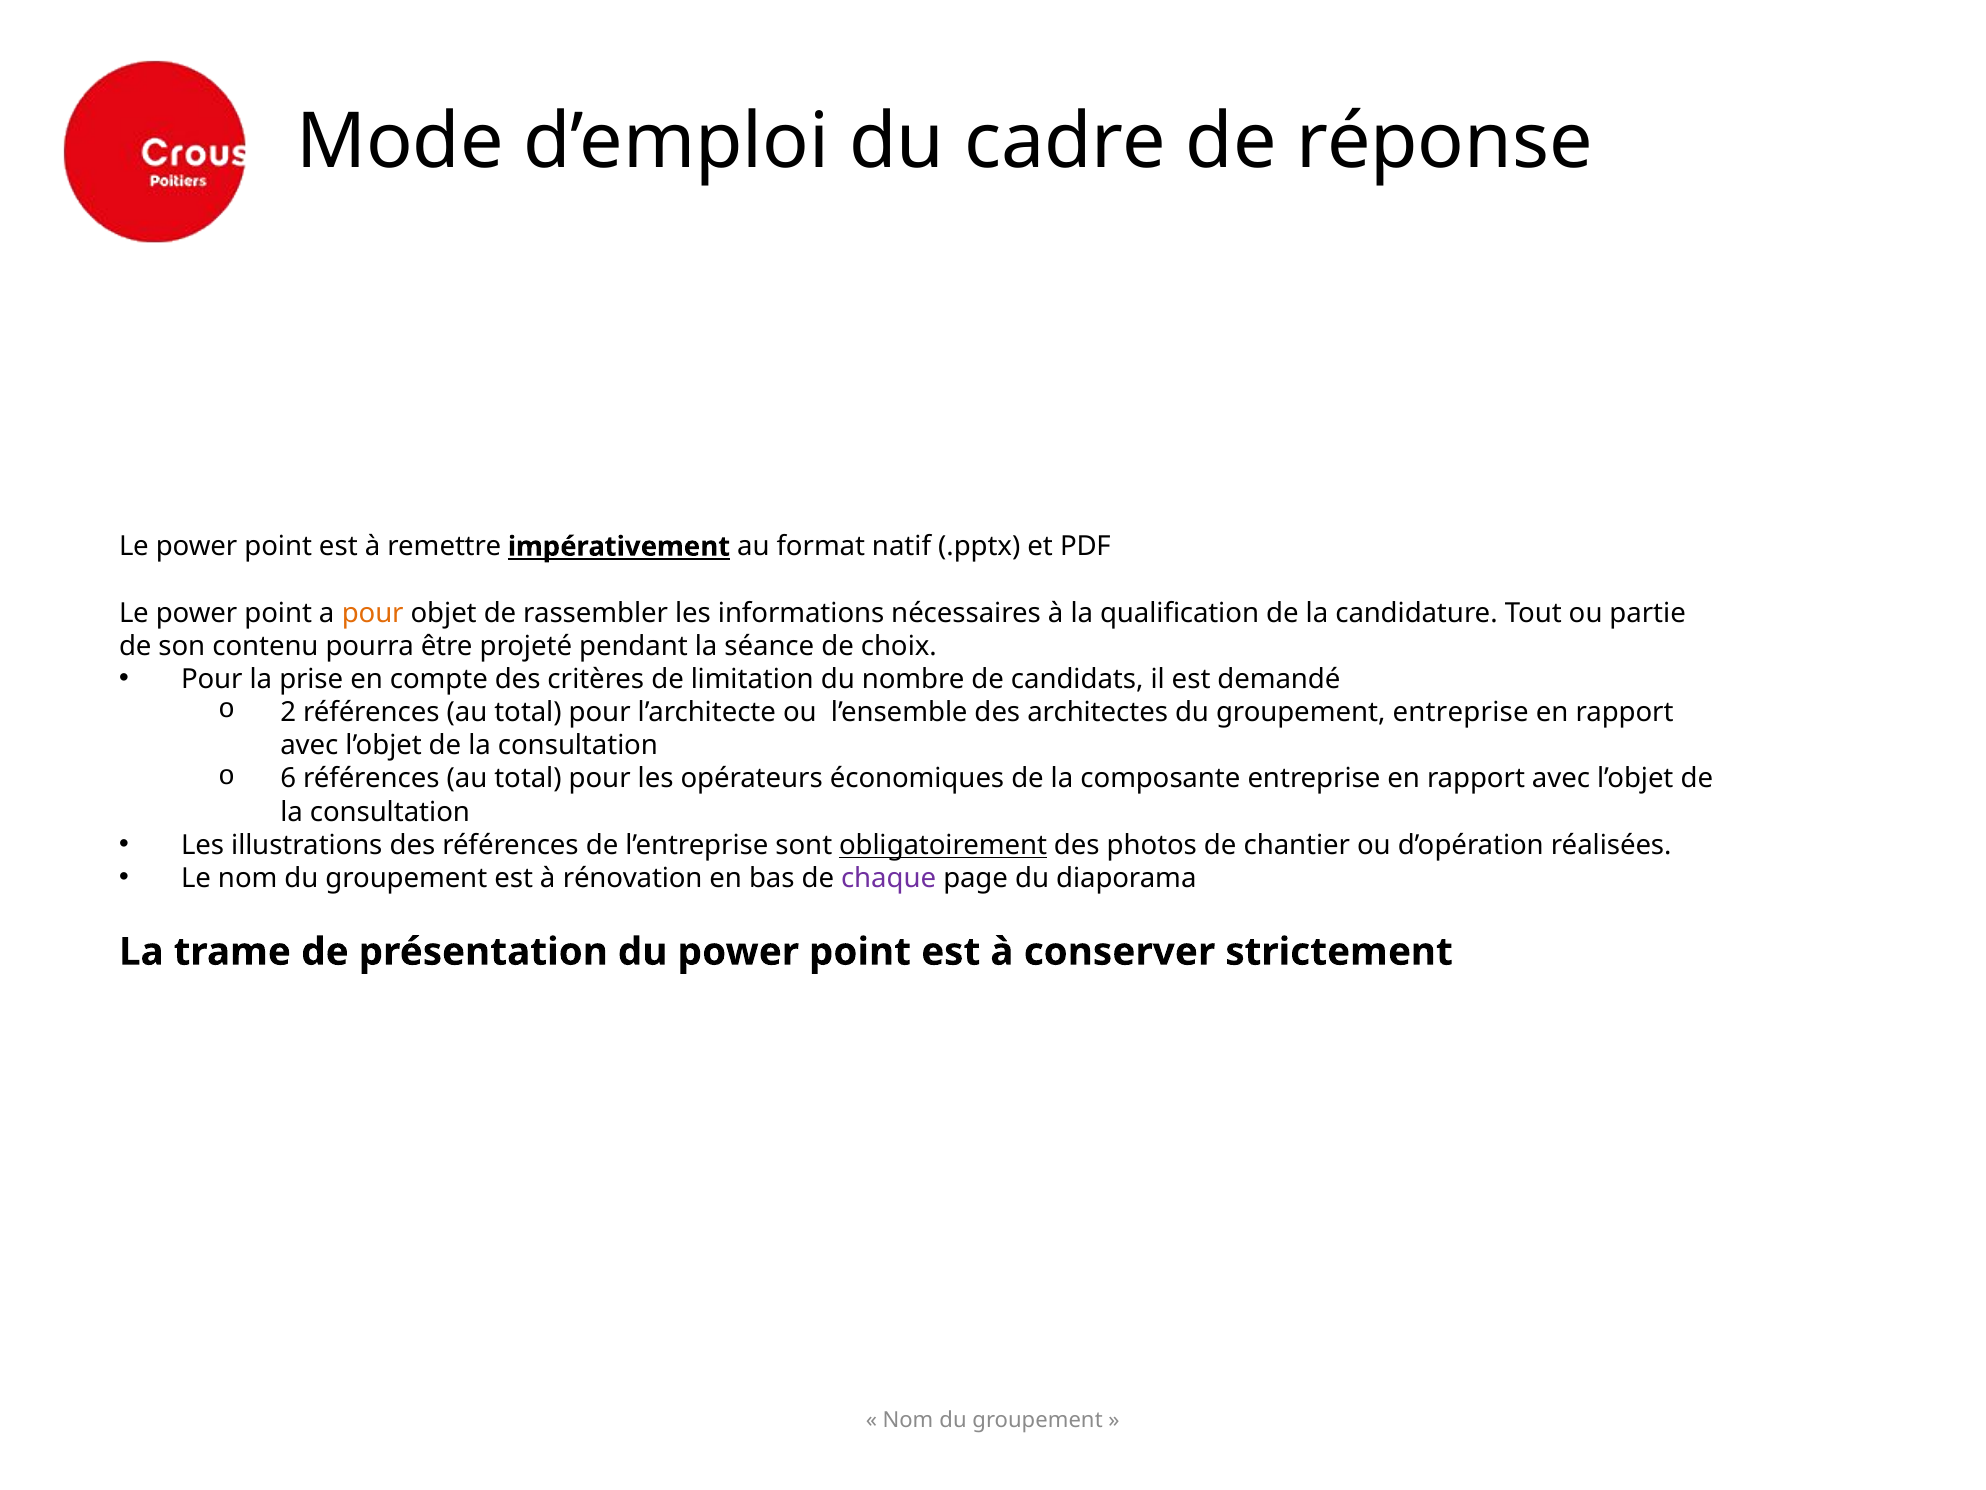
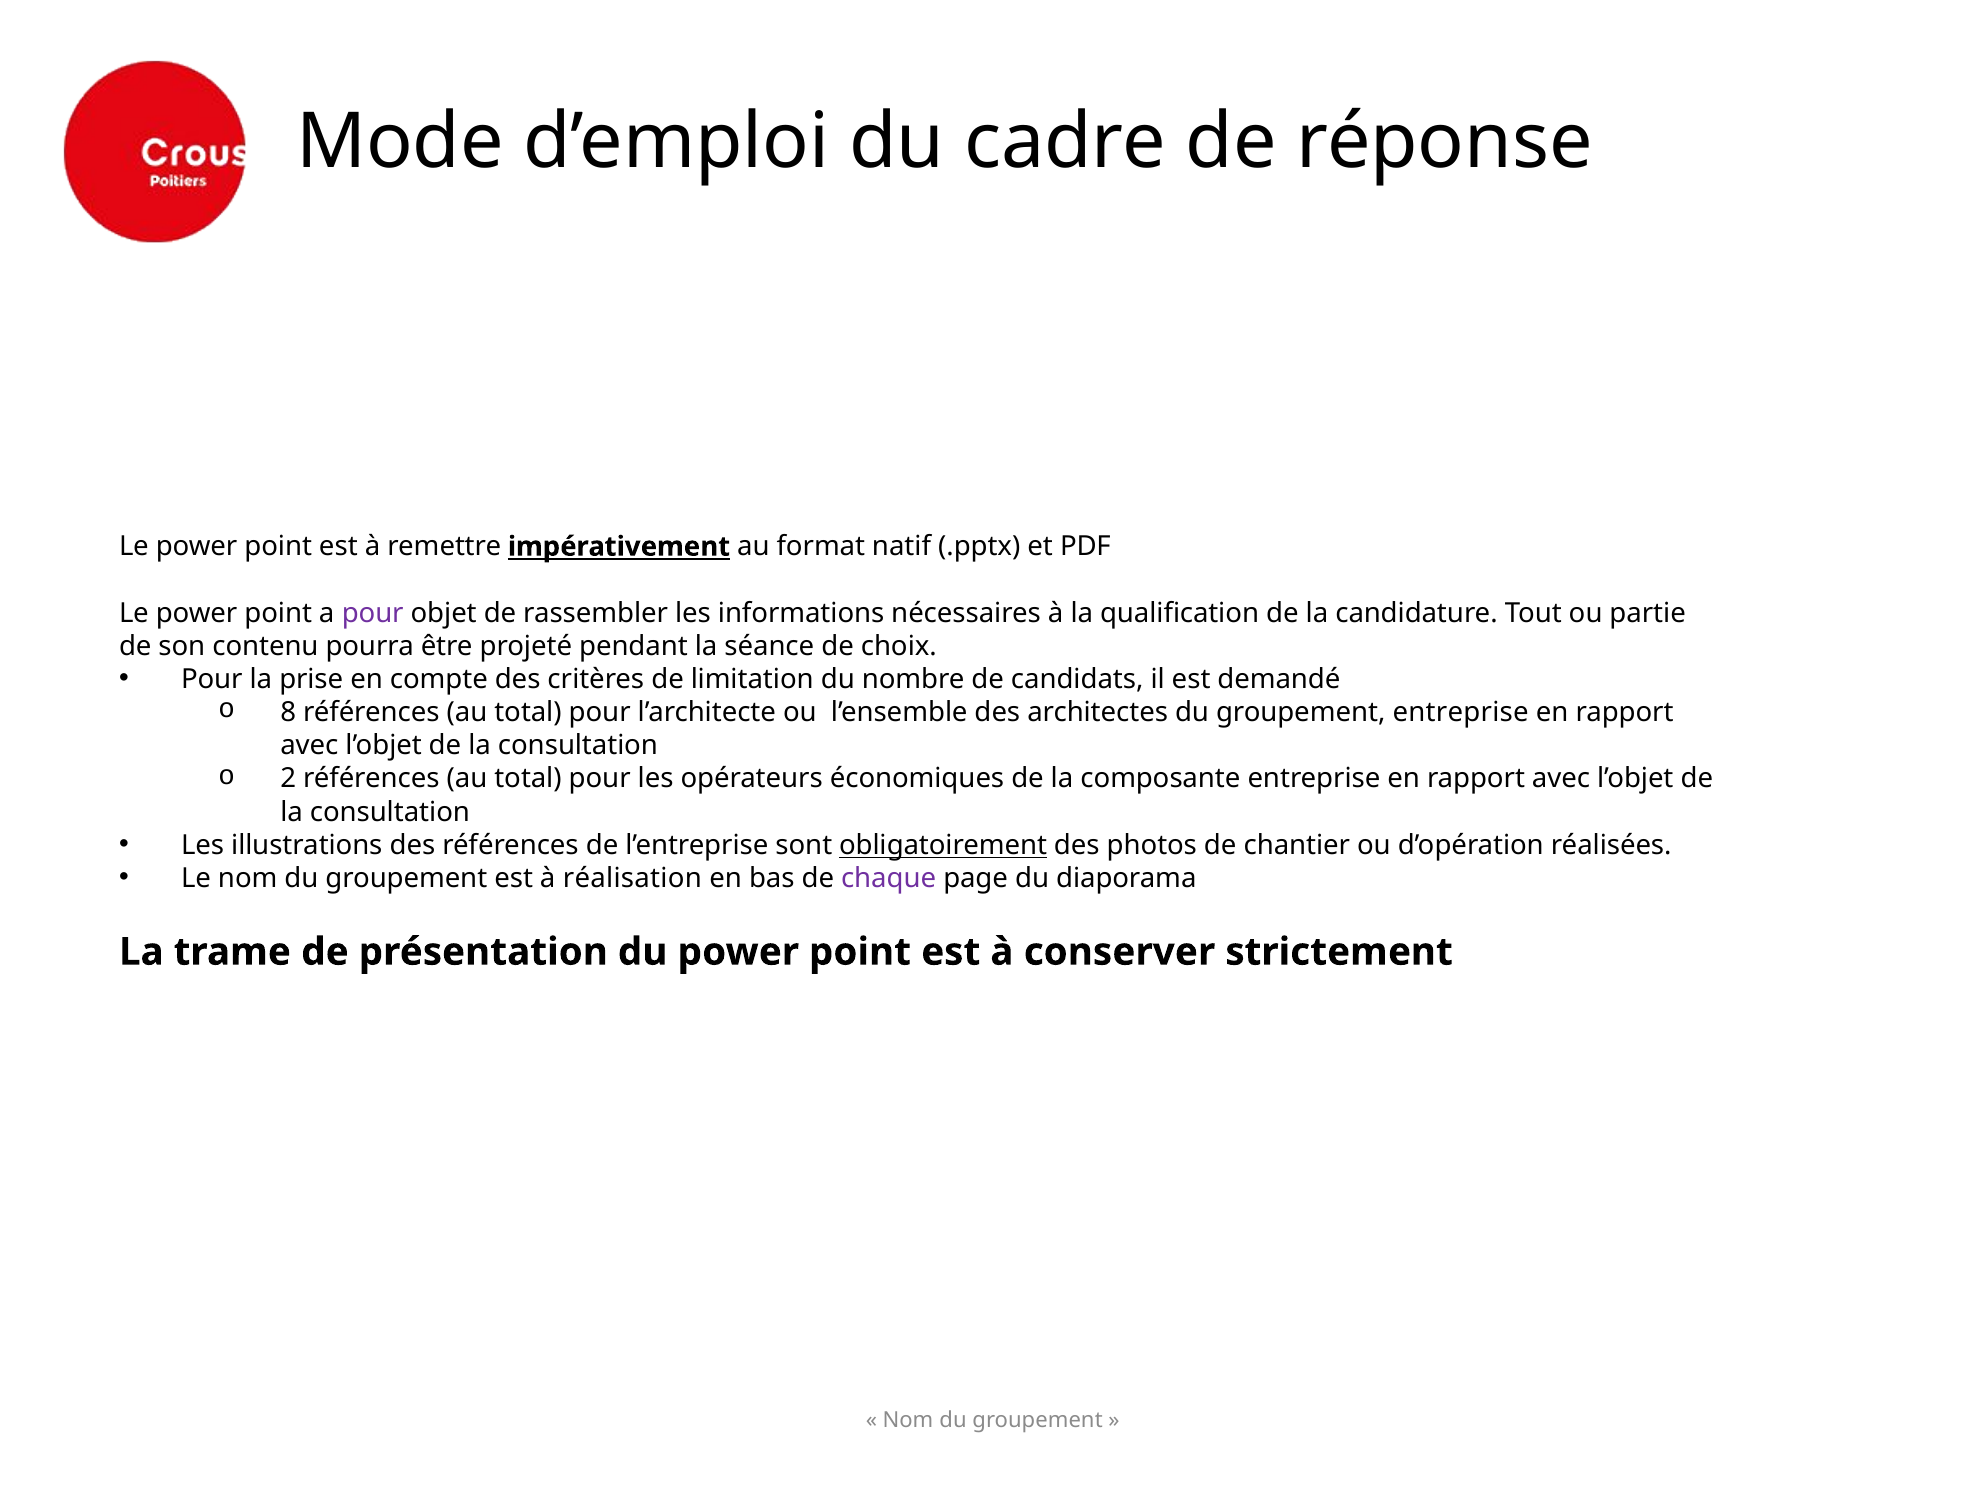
pour colour: orange -> purple (373, 613)
2: 2 -> 8 (288, 712)
6: 6 -> 2 (288, 778)
rénovation: rénovation -> réalisation (632, 878)
